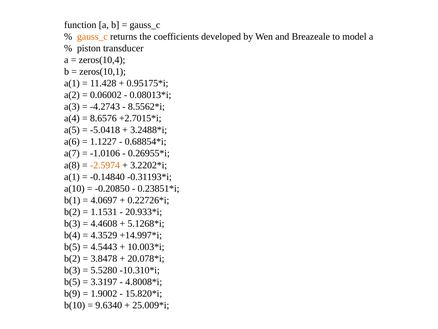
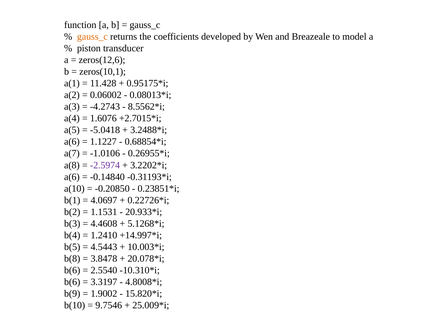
zeros(10,4: zeros(10,4 -> zeros(12,6 (102, 60)
8.6576: 8.6576 -> 1.6076 (103, 118)
-2.5974 colour: orange -> purple (105, 165)
a(1: a(1 -> a(6 (72, 177)
4.3529: 4.3529 -> 1.2410 (104, 235)
b(2: b(2 -> b(8 (72, 258)
b(3: b(3 -> b(6 (72, 270)
5.5280: 5.5280 -> 2.5540 (104, 270)
b(5: b(5 -> b(6 (72, 282)
9.6340: 9.6340 -> 9.7546 (109, 305)
